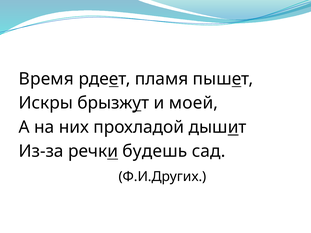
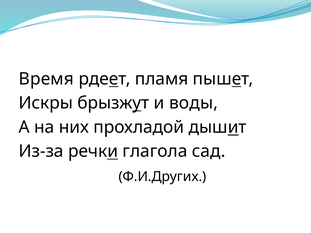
моей: моей -> воды (194, 103)
будешь: будешь -> глагола (155, 151)
